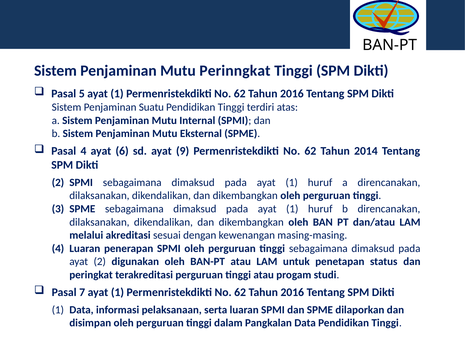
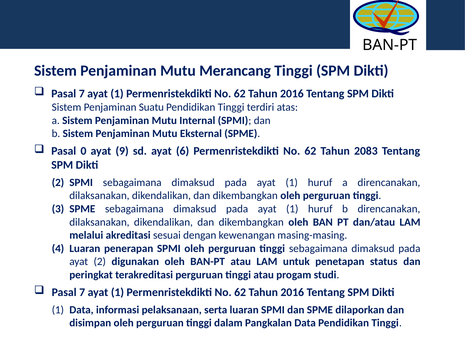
Perinngkat: Perinngkat -> Merancang (235, 71)
5: 5 -> 7 (82, 94)
Pasal 4: 4 -> 0 (83, 151)
6: 6 -> 9 (122, 151)
9: 9 -> 6 (183, 151)
2014: 2014 -> 2083 (366, 151)
